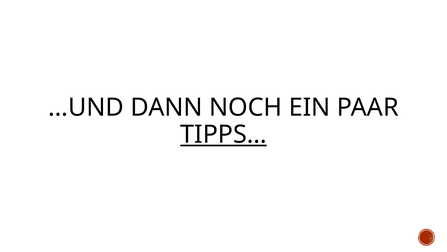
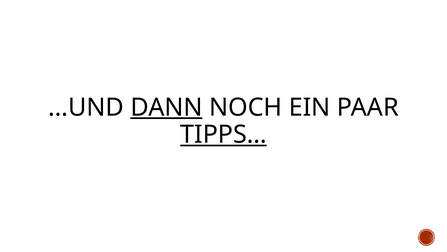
DANN underline: none -> present (167, 107)
